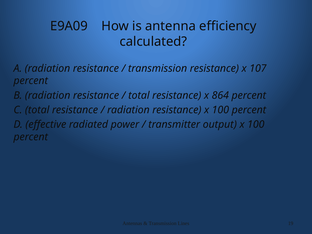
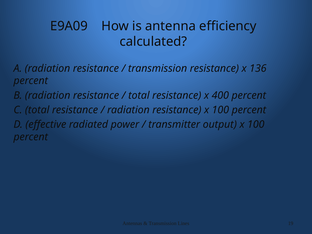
107: 107 -> 136 (258, 68)
864: 864 -> 400 (220, 95)
